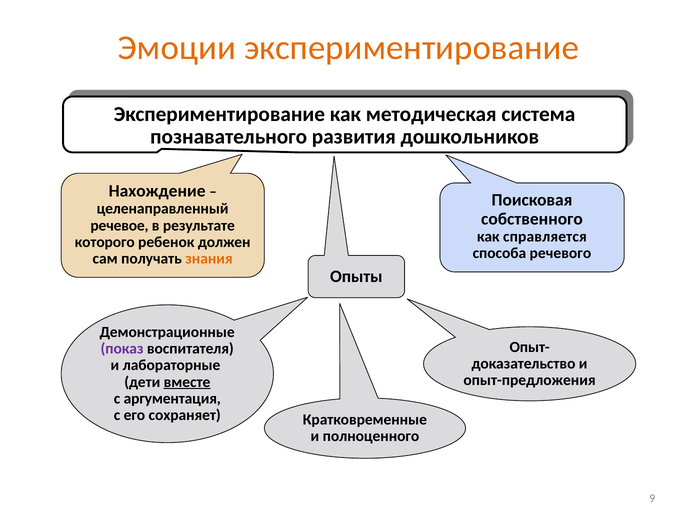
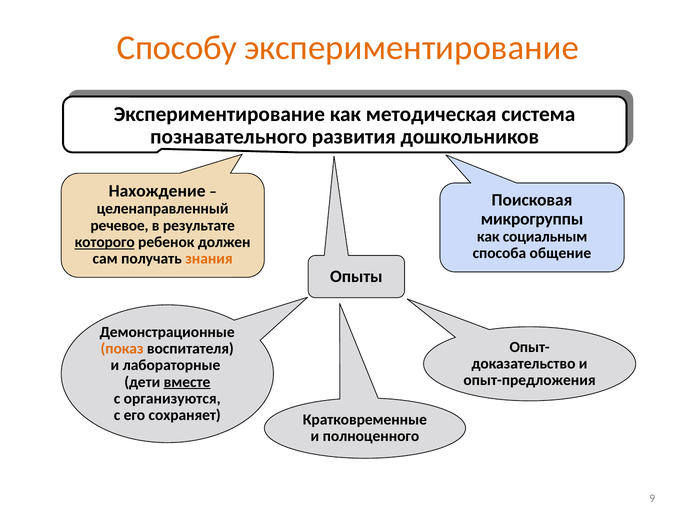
Эмоции: Эмоции -> Способу (177, 48)
собственного: собственного -> микрогруппы (532, 219)
справляется: справляется -> социальным (545, 237)
которого underline: none -> present (105, 242)
речевого: речевого -> общение (560, 254)
показ colour: purple -> orange (122, 349)
аргументация: аргументация -> организуются (172, 399)
